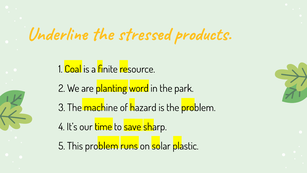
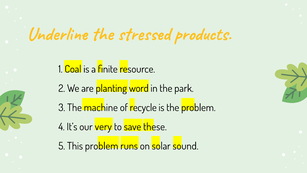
hazard: hazard -> recycle (143, 107)
time: time -> very (103, 127)
sharp: sharp -> these (155, 127)
plastic: plastic -> sound (185, 146)
